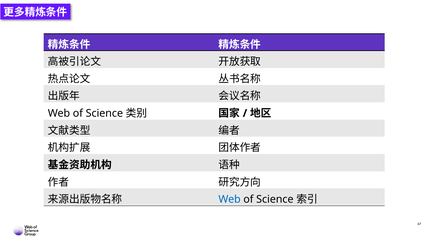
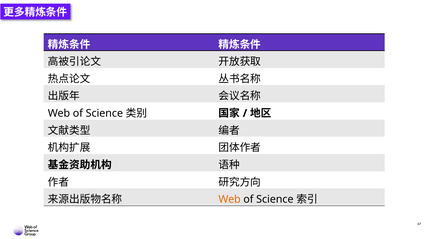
Web colour: blue -> orange (230, 199)
